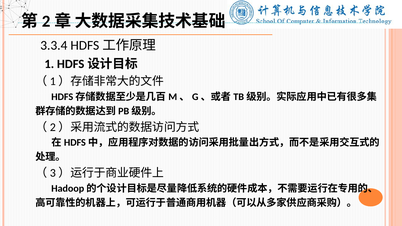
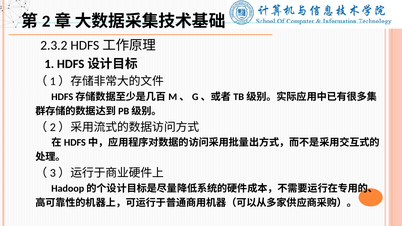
3.3.4: 3.3.4 -> 2.3.2 (54, 46)
